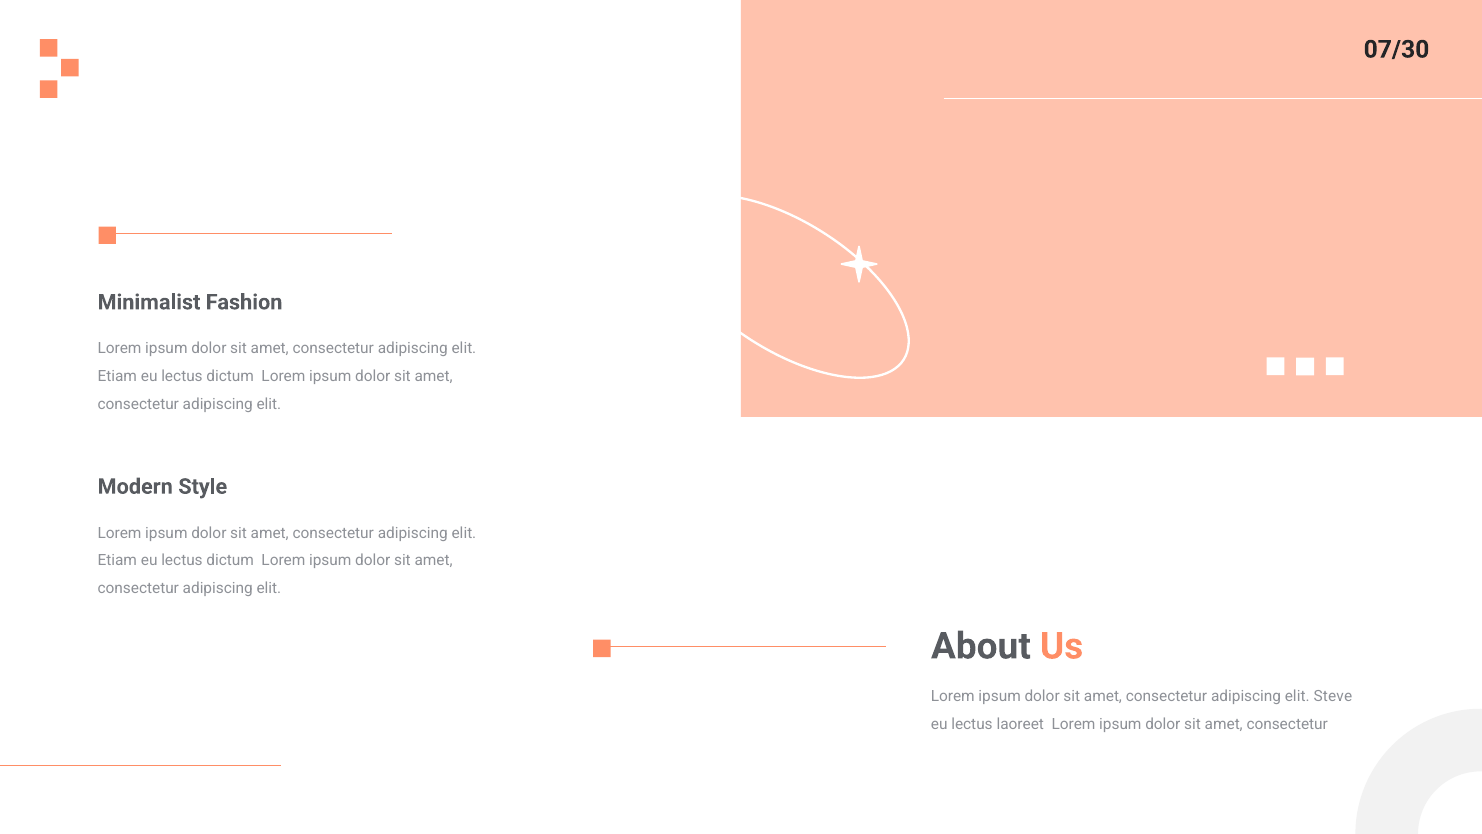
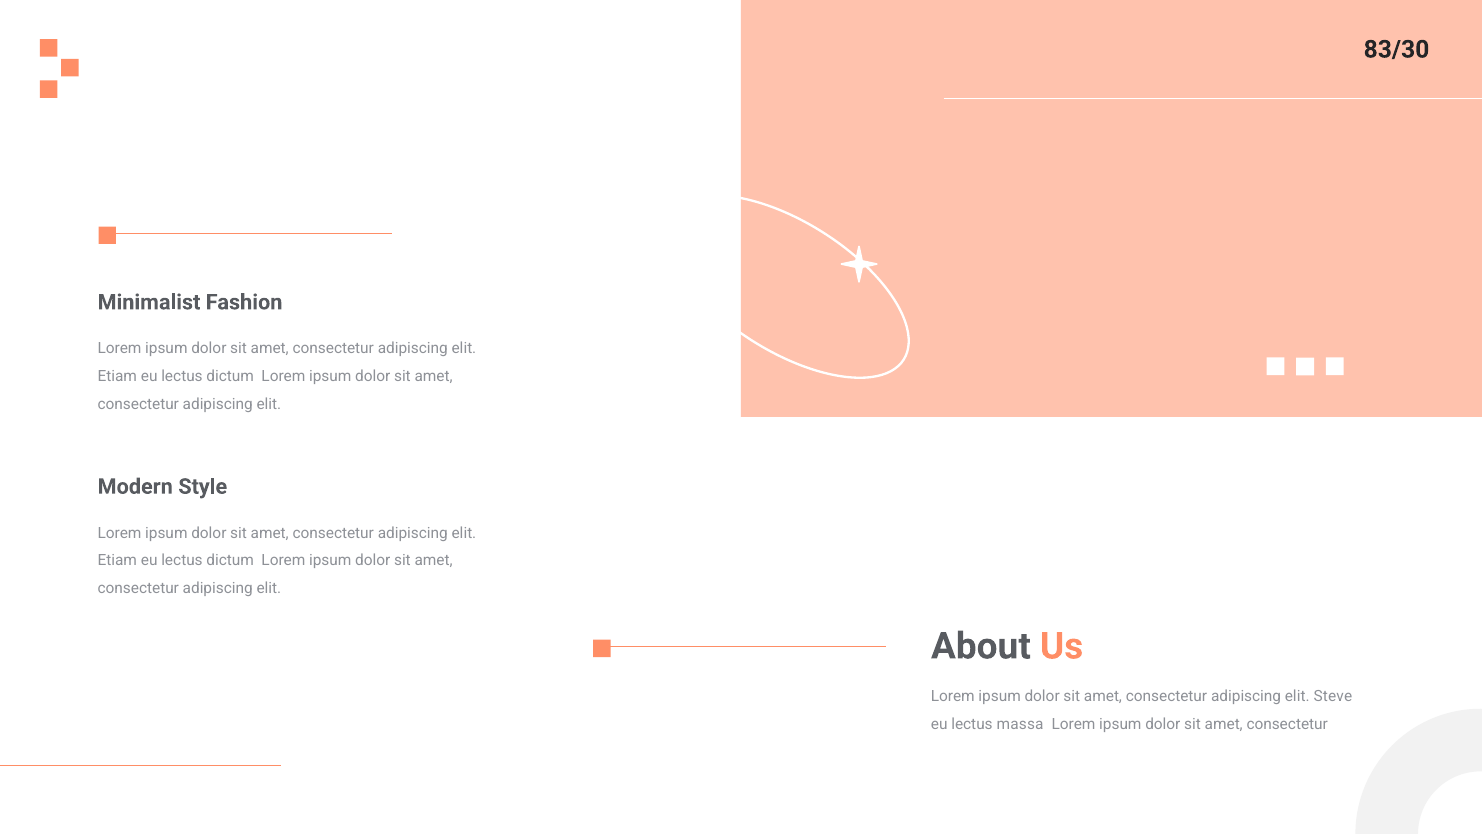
07/30: 07/30 -> 83/30 (1396, 49)
laoreet: laoreet -> massa (1020, 724)
